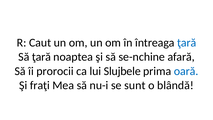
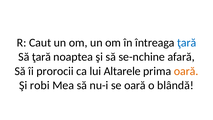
Slujbele: Slujbele -> Altarele (122, 71)
oară colour: blue -> orange (186, 71)
fraţi: fraţi -> robi (40, 85)
se sunt: sunt -> oară (135, 85)
